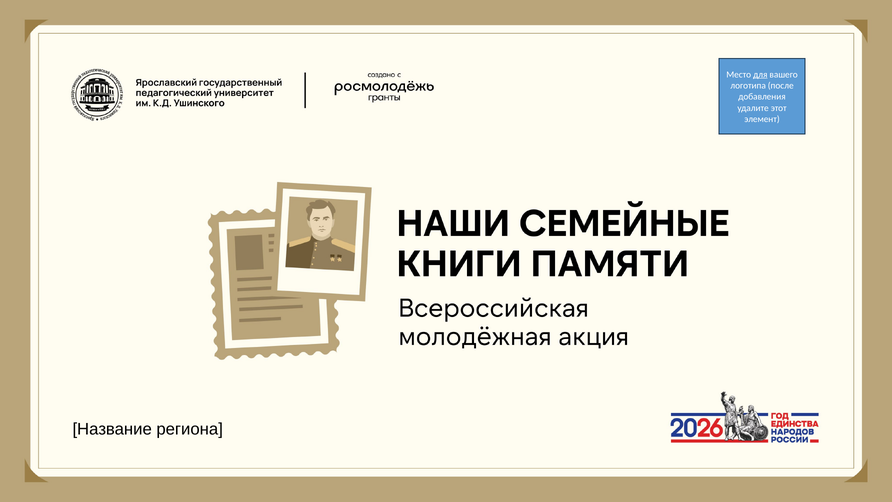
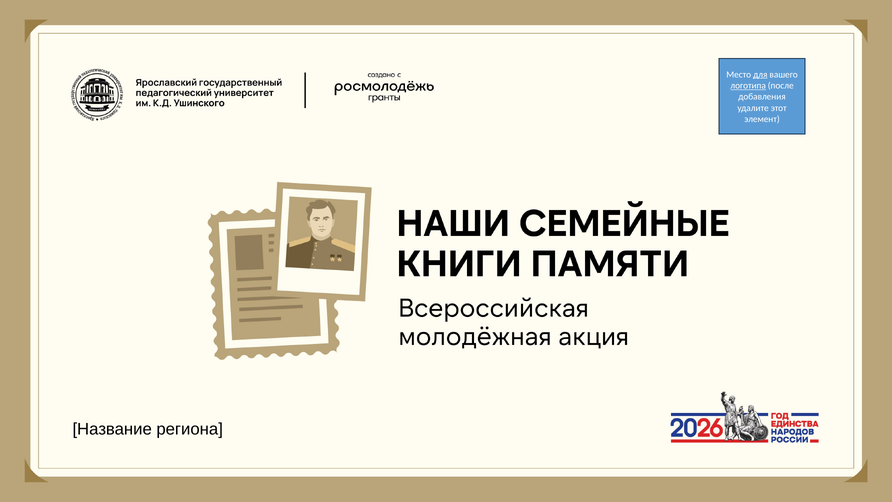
логотипа underline: none -> present (748, 86)
